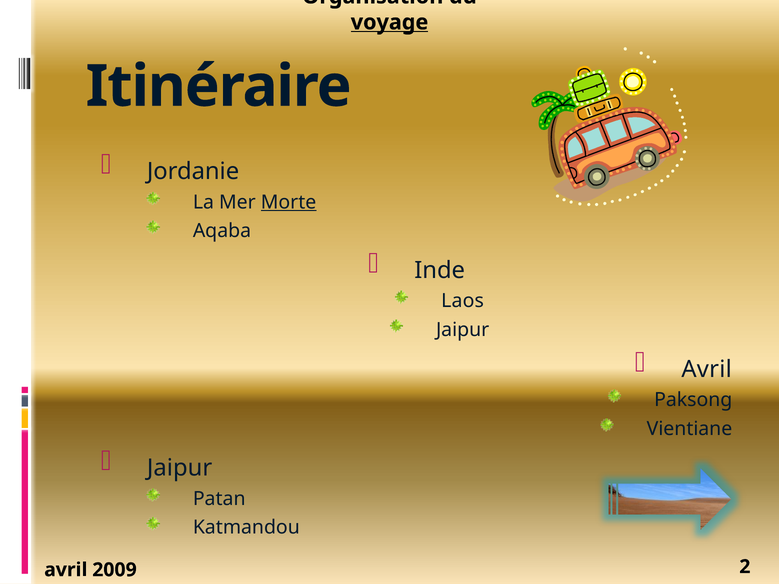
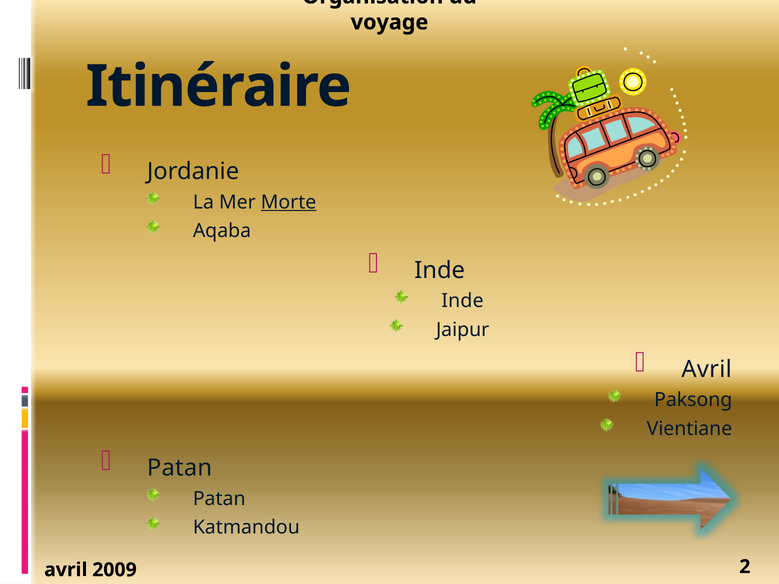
voyage underline: present -> none (390, 22)
Laos: Laos -> Inde (463, 301)
Jaipur: Jaipur -> Patan (180, 468)
